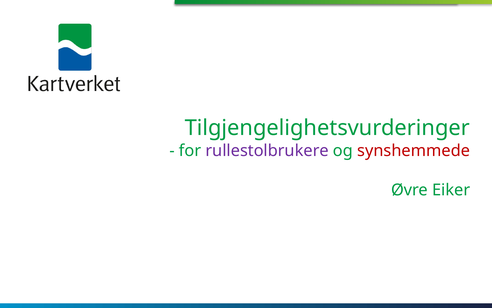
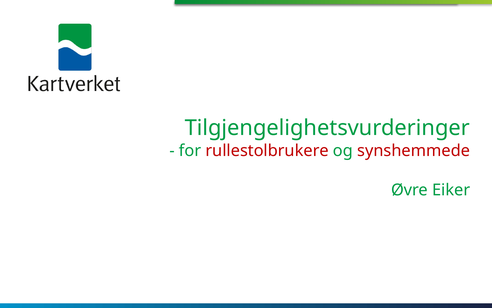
rullestolbrukere colour: purple -> red (267, 150)
